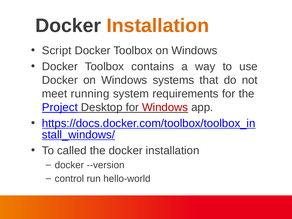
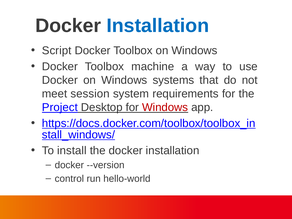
Installation colour: orange -> blue (158, 26)
contains: contains -> machine (153, 67)
running: running -> session (90, 94)
called: called -> install (72, 151)
